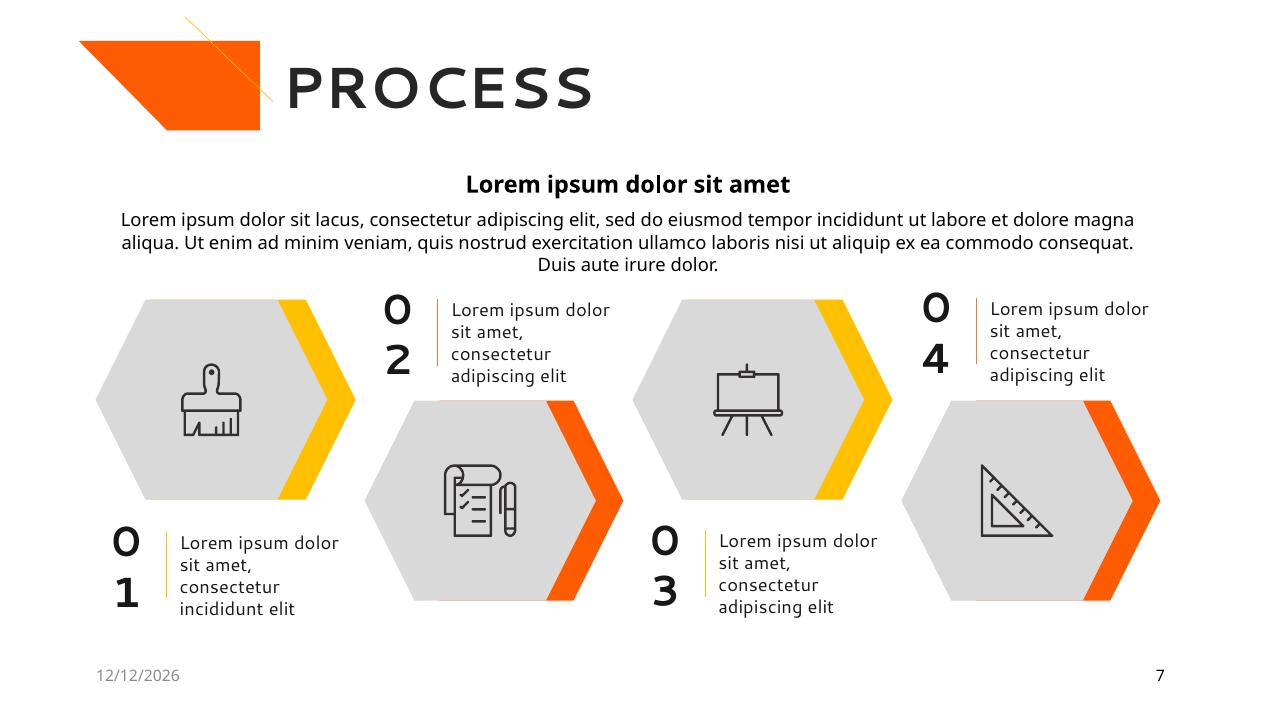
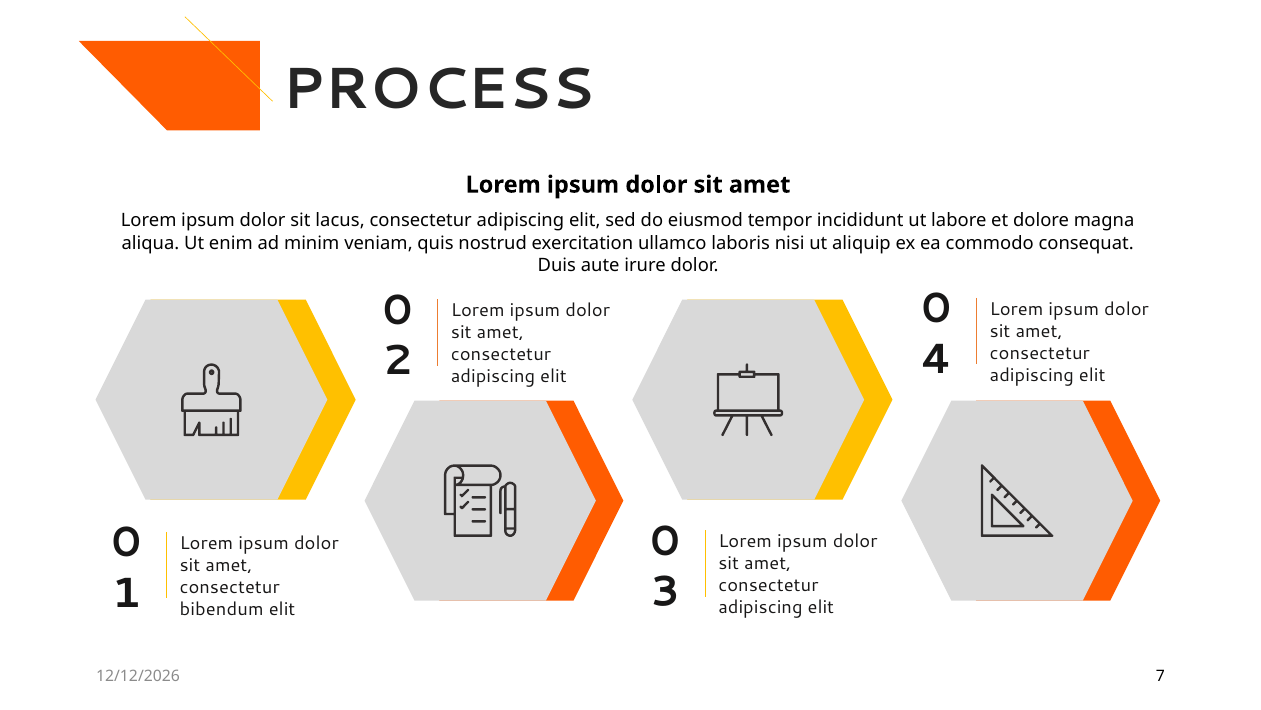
incididunt: incididunt -> bibendum (222, 609)
